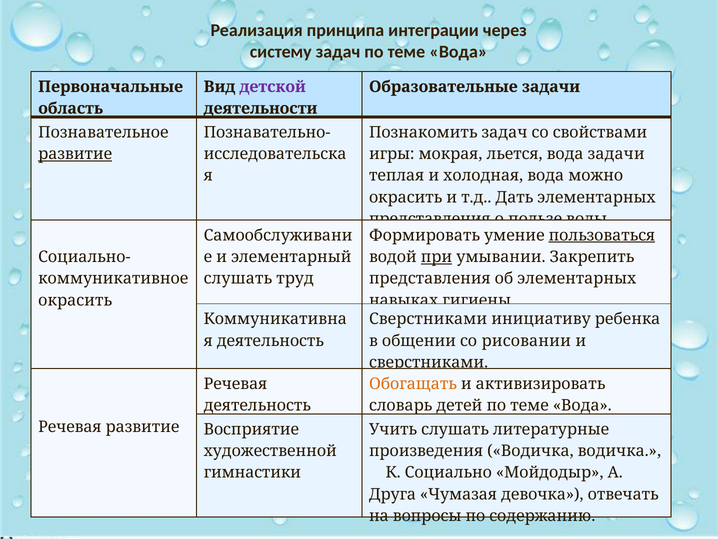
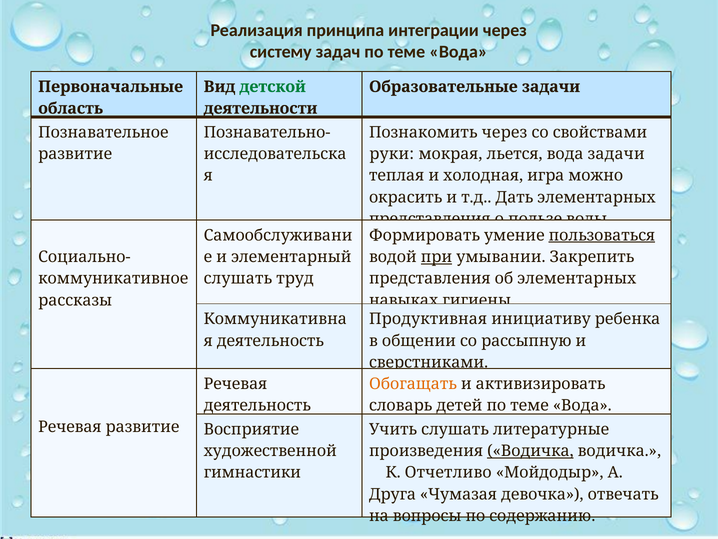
детской colour: purple -> green (273, 87)
Познакомить задач: задач -> через (504, 132)
развитие underline: present -> none (75, 154)
игры: игры -> руки (392, 154)
холодная вода: вода -> игра (546, 175)
окрасить: окрасить -> рассказы (75, 300)
Сверстниками: Сверстниками -> Продуктивная (428, 319)
рисовании: рисовании -> рассыпную (526, 340)
Водичка underline: none -> present (530, 451)
Социально: Социально -> Отчетливо (448, 472)
